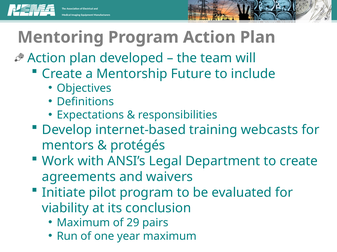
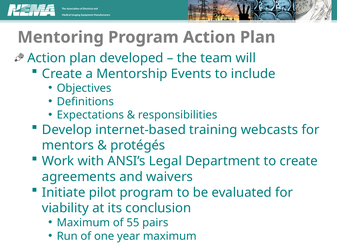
Future: Future -> Events (191, 74)
29: 29 -> 55 (133, 223)
